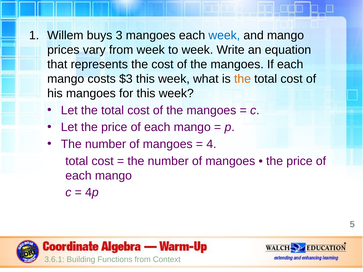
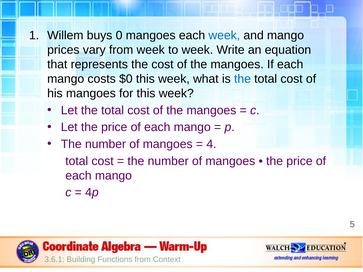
3: 3 -> 0 (119, 35)
$3: $3 -> $0 (126, 79)
the colour: orange -> blue (243, 79)
